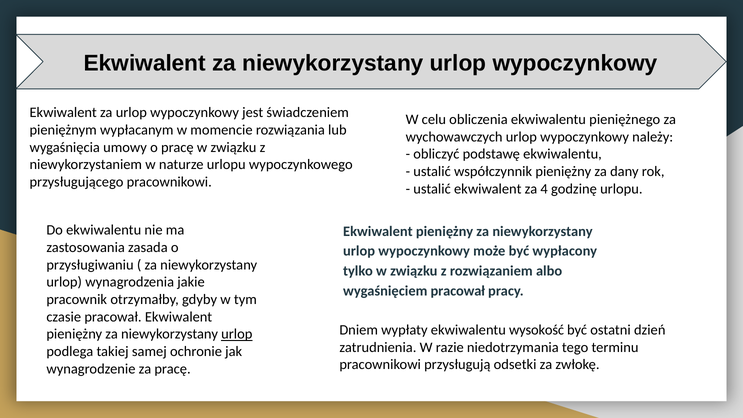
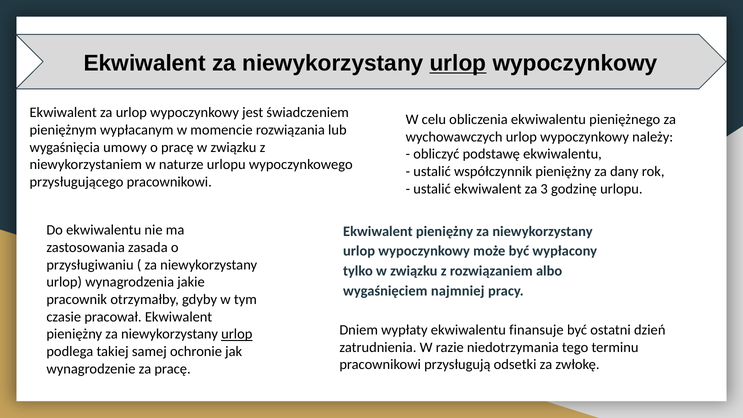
urlop underline: none -> present (458, 63)
4: 4 -> 3 (544, 189)
wygaśnięciem pracował: pracował -> najmniej (458, 291)
wysokość: wysokość -> finansuje (536, 330)
